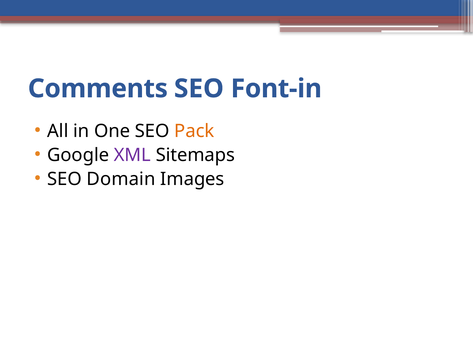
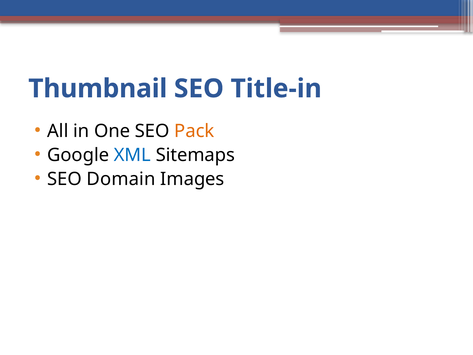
Comments: Comments -> Thumbnail (98, 89)
Font-in: Font-in -> Title-in (276, 89)
XML colour: purple -> blue (132, 155)
